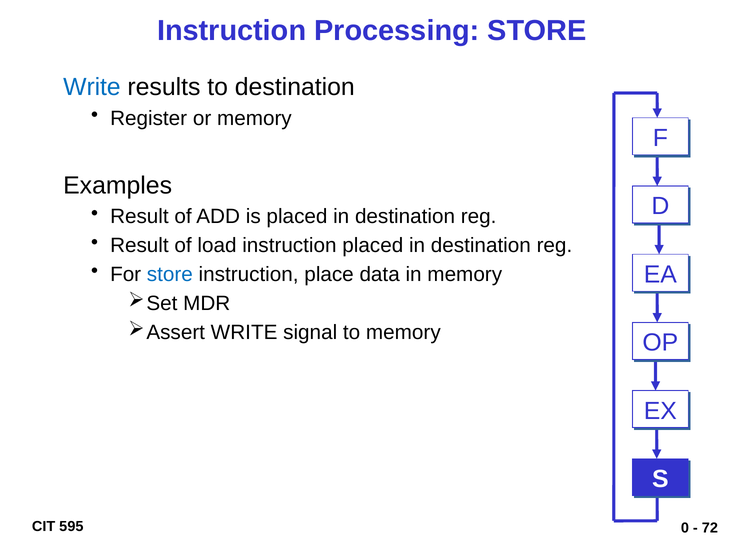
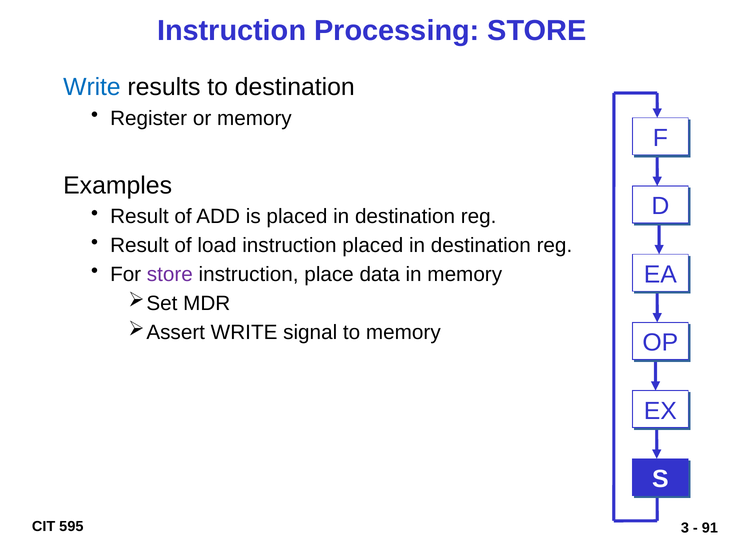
store colour: blue -> purple (170, 274)
0: 0 -> 3 (685, 528)
72: 72 -> 91 (710, 528)
